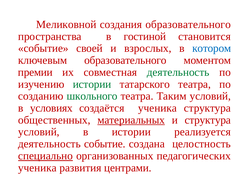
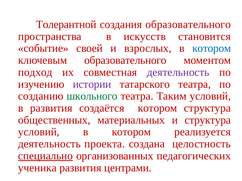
Меликовной: Меликовной -> Толерантной (66, 25)
гостиной: гостиной -> искусств (145, 36)
премии: премии -> подход (35, 72)
деятельность colour: green -> purple (178, 72)
истории colour: green -> purple (92, 84)
в условиях: условиях -> развития (51, 108)
создаётся ученика: ученика -> котором (158, 108)
материальных underline: present -> none (131, 120)
условий в истории: истории -> котором (131, 132)
деятельность событие: событие -> проекта (105, 144)
